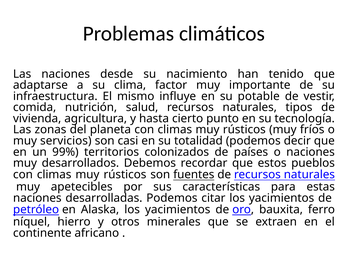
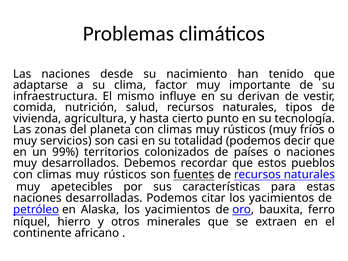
potable: potable -> derivan (259, 96)
